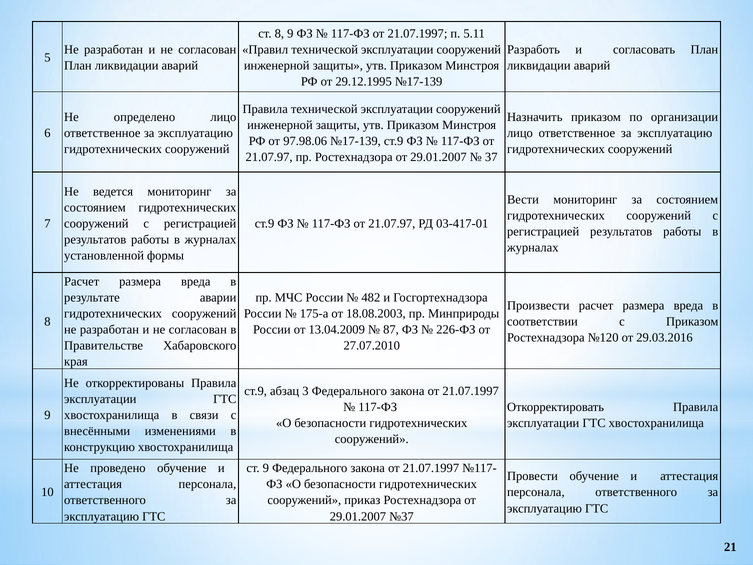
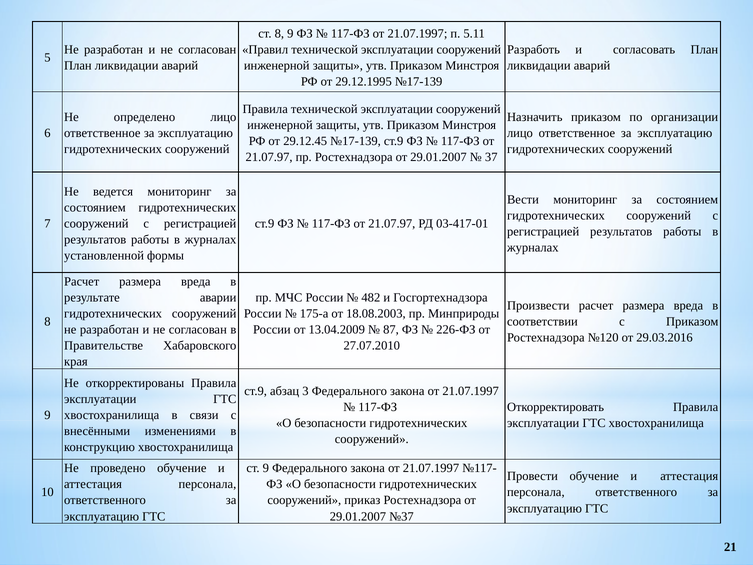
97.98.06: 97.98.06 -> 29.12.45 (305, 141)
